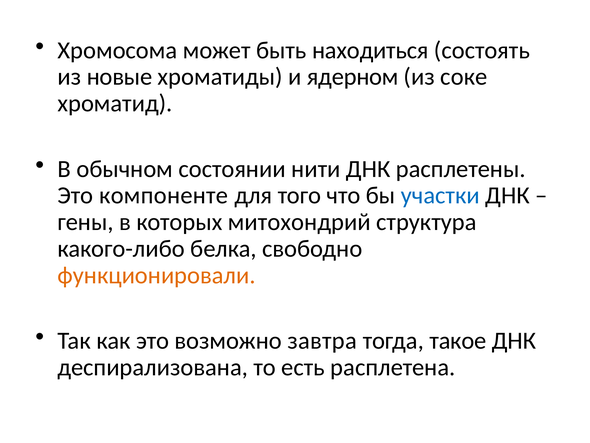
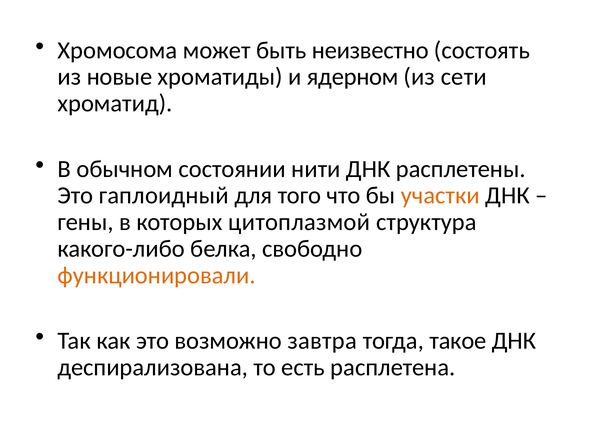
находиться: находиться -> неизвестно (370, 50)
соке: соке -> сети (464, 77)
компоненте: компоненте -> гаплоидный (164, 195)
участки colour: blue -> orange (440, 195)
митохондрий: митохондрий -> цитоплазмой (299, 222)
